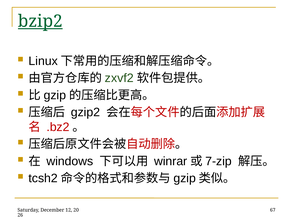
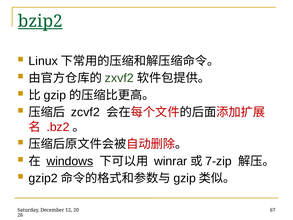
gzip2: gzip2 -> zcvf2 (85, 112)
windows underline: none -> present (70, 161)
tcsh2: tcsh2 -> gzip2 (43, 178)
